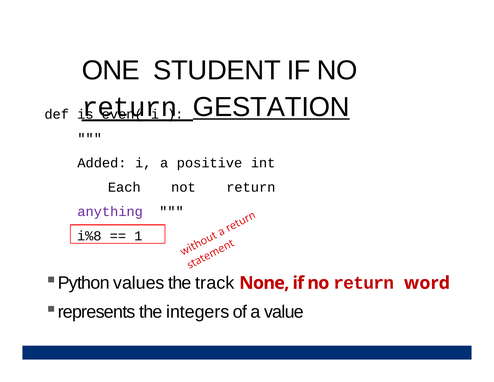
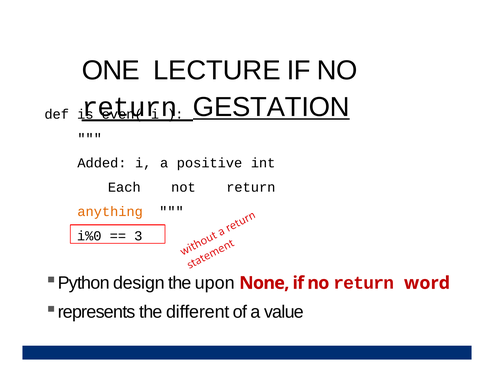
STUDENT: STUDENT -> LECTURE (217, 71)
anything colour: purple -> orange (110, 212)
i%8: i%8 -> i%0 (89, 236)
1: 1 -> 3 (138, 236)
values: values -> design (139, 283)
track: track -> upon (215, 283)
integers: integers -> different (198, 312)
